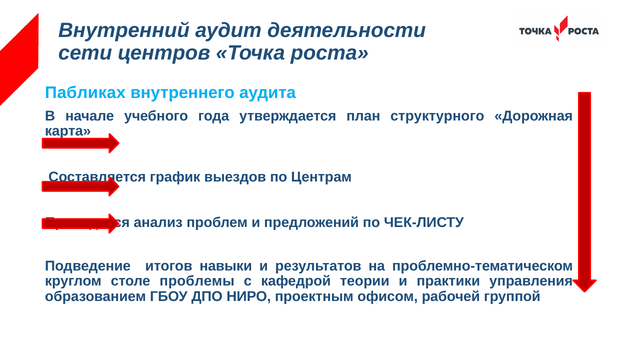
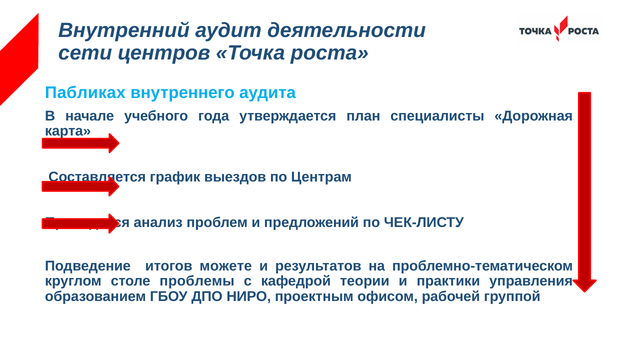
структурного: структурного -> специалисты (437, 116)
навыки: навыки -> можете (226, 266)
